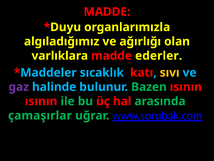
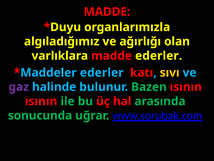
sıcaklık: sıcaklık -> ederler (102, 72)
çamaşırlar: çamaşırlar -> sonucunda (40, 115)
